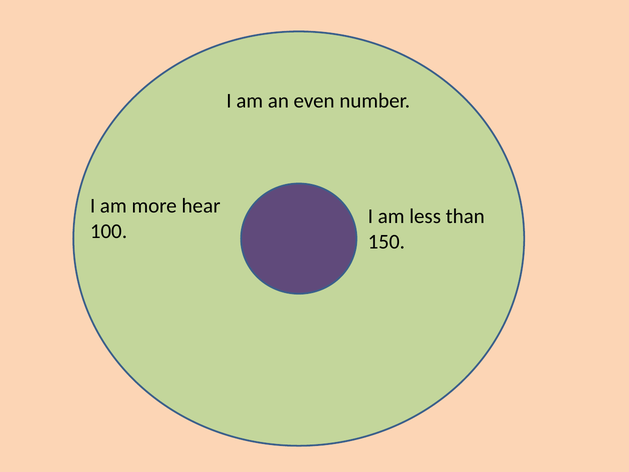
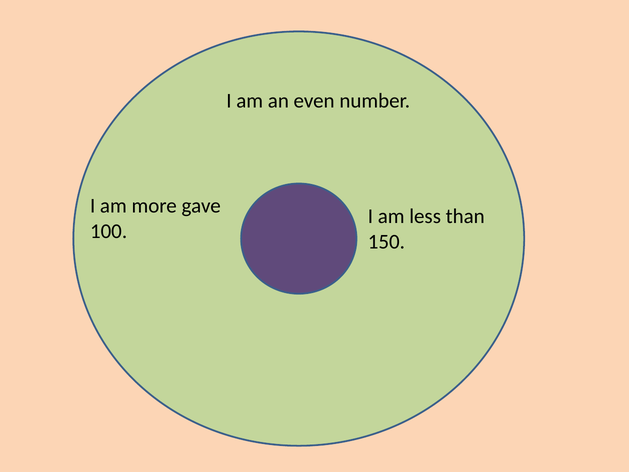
hear: hear -> gave (201, 206)
